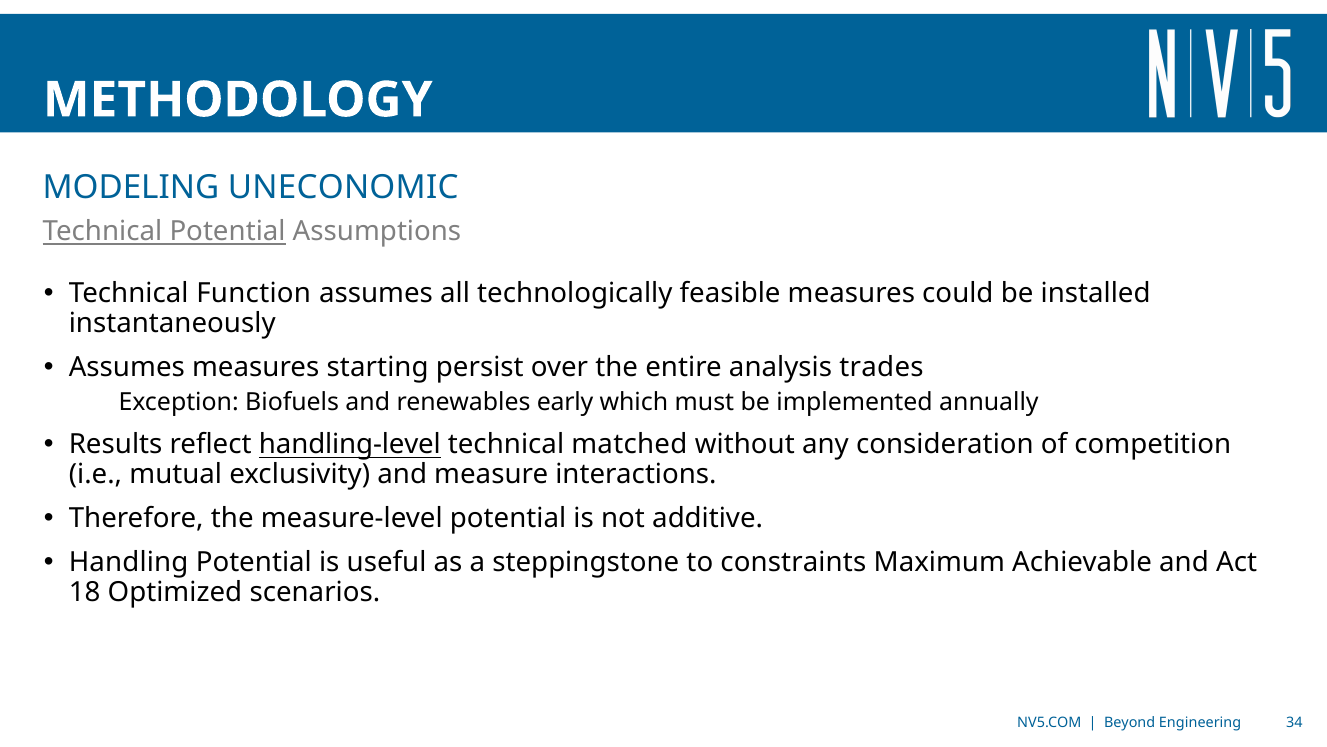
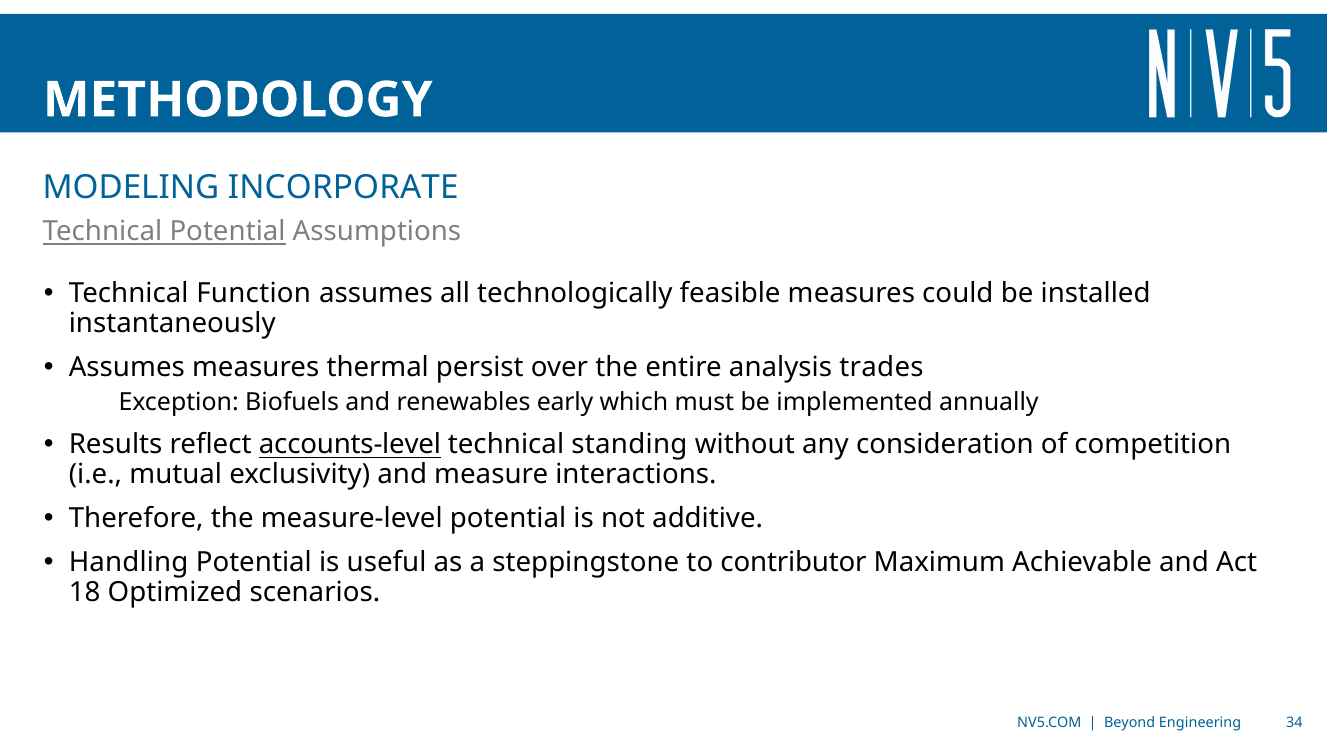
UNECONOMIC: UNECONOMIC -> INCORPORATE (343, 187)
starting: starting -> thermal (378, 367)
handling-level: handling-level -> accounts-level (350, 444)
matched: matched -> standing (629, 444)
constraints: constraints -> contributor (793, 562)
